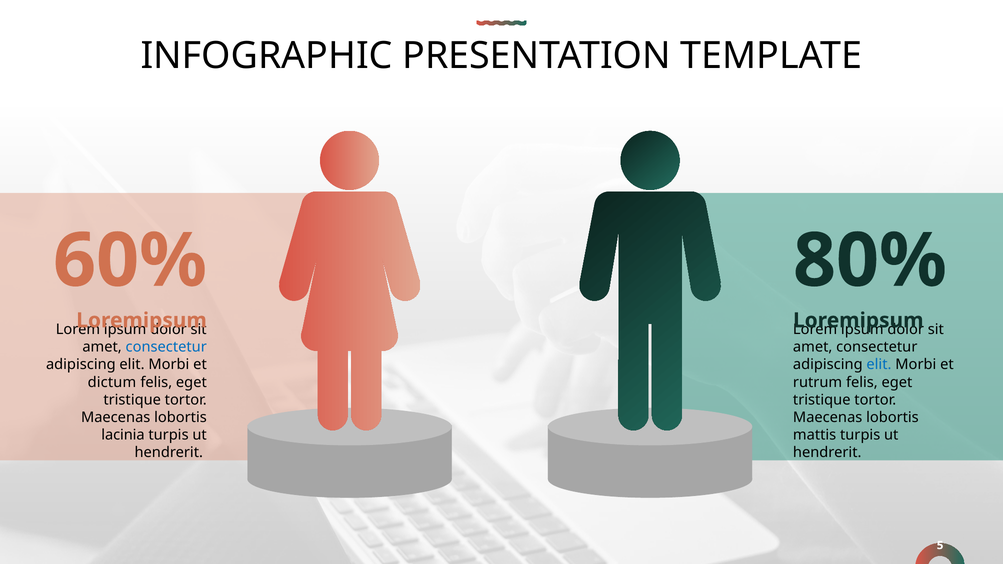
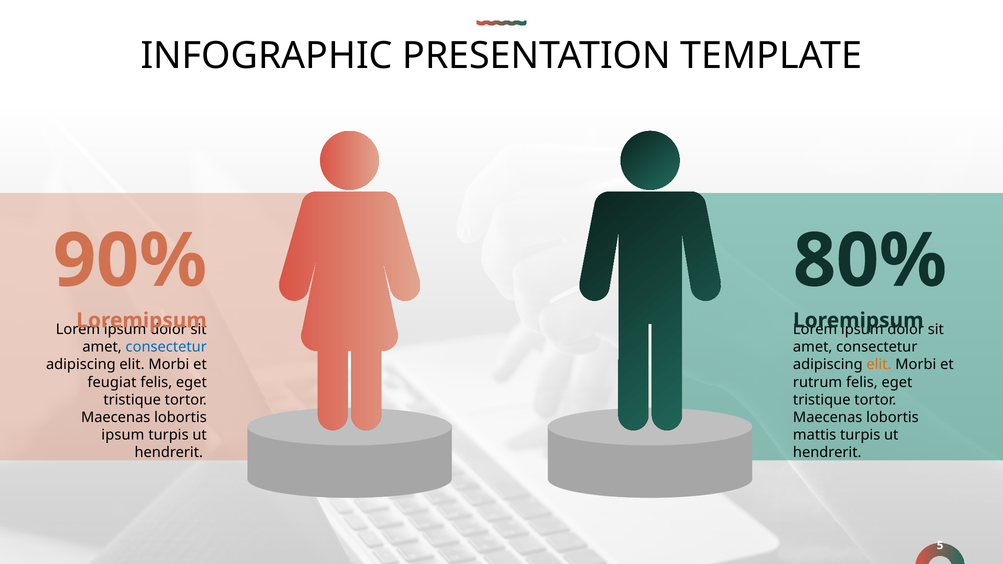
60%: 60% -> 90% (130, 261)
elit colour: blue -> orange (879, 365)
dictum: dictum -> feugiat (112, 382)
lacinia: lacinia -> ipsum (123, 435)
